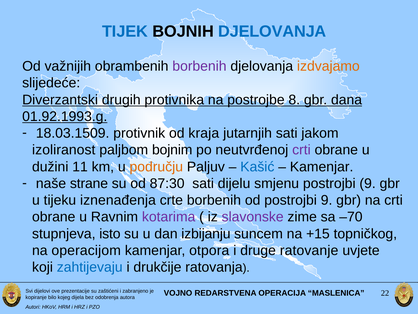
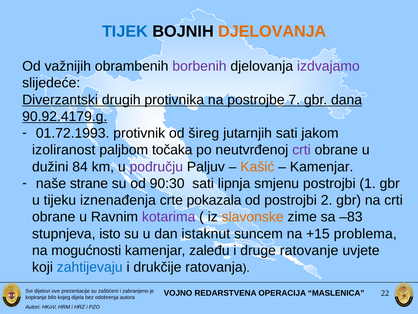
DJELOVANJA colour: blue -> orange (272, 32)
izdvajamo colour: orange -> purple (328, 66)
8: 8 -> 7 (294, 100)
01.92.1993.g: 01.92.1993.g -> 90.92.4179.g (65, 116)
18.03.1509: 18.03.1509 -> 01.72.1993 (73, 133)
kraja: kraja -> šireg (204, 133)
bojnim: bojnim -> točaka (172, 150)
11: 11 -> 84 (80, 167)
području colour: orange -> purple (156, 167)
Kašić colour: blue -> orange (257, 167)
87:30: 87:30 -> 90:30 (167, 183)
dijelu: dijelu -> lipnja (234, 183)
smjenu postrojbi 9: 9 -> 1 (368, 183)
crte borbenih: borbenih -> pokazala (214, 200)
od postrojbi 9: 9 -> 2 (327, 200)
slavonske colour: purple -> orange (253, 217)
–70: –70 -> –83 (351, 217)
izbijanju: izbijanju -> istaknut (206, 233)
topničkog: topničkog -> problema (365, 233)
operacijom: operacijom -> mogućnosti (86, 250)
otpora: otpora -> zaleđu (209, 250)
